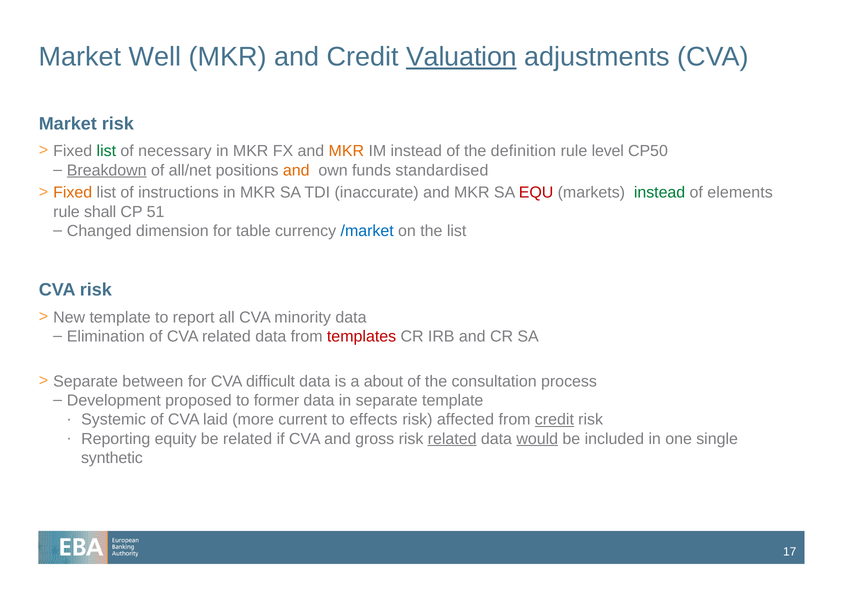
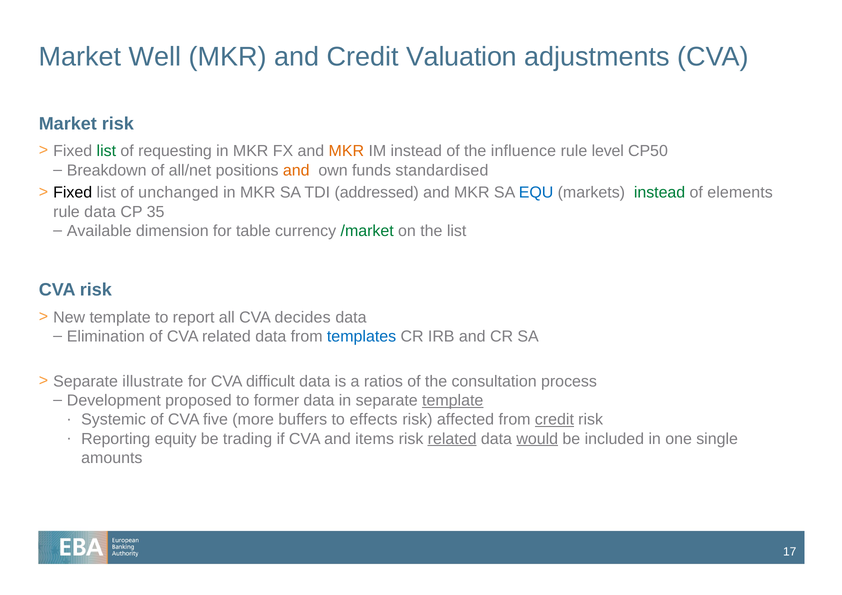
Valuation underline: present -> none (461, 57)
necessary: necessary -> requesting (175, 151)
definition: definition -> influence (523, 151)
Breakdown underline: present -> none (107, 170)
Fixed colour: orange -> black (73, 193)
instructions: instructions -> unchanged (178, 193)
inaccurate: inaccurate -> addressed (377, 193)
EQU colour: red -> blue (536, 193)
rule shall: shall -> data (100, 212)
51: 51 -> 35 (156, 212)
Changed: Changed -> Available (99, 231)
/market colour: blue -> green (367, 231)
minority: minority -> decides (303, 318)
templates colour: red -> blue (362, 337)
between: between -> illustrate (153, 382)
about: about -> ratios (383, 382)
template underline: none -> present (453, 401)
laid: laid -> five (216, 420)
current: current -> buffers (303, 420)
be related: related -> trading (248, 439)
gross: gross -> items (375, 439)
synthetic: synthetic -> amounts (112, 458)
